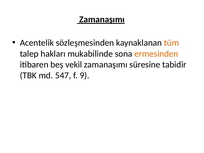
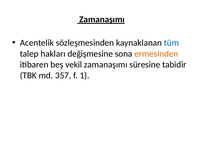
tüm colour: orange -> blue (171, 43)
mukabilinde: mukabilinde -> değişmesine (90, 54)
547: 547 -> 357 (63, 75)
9: 9 -> 1 (85, 75)
